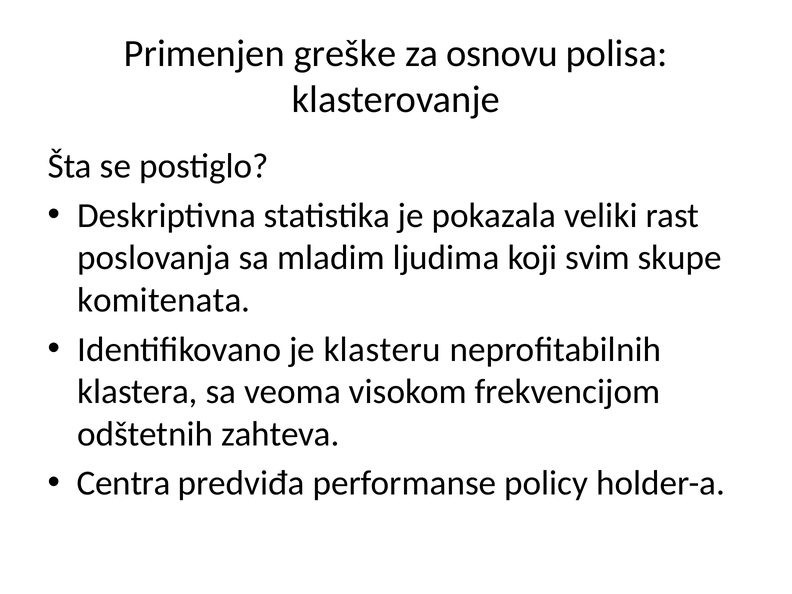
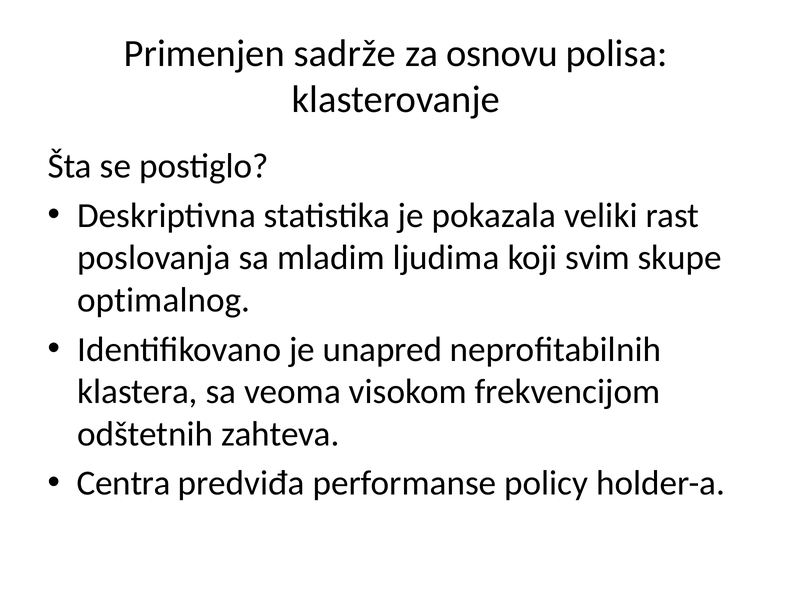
greške: greške -> sadrže (345, 54)
komitenata: komitenata -> optimalnog (164, 300)
klasteru: klasteru -> unapred (382, 349)
